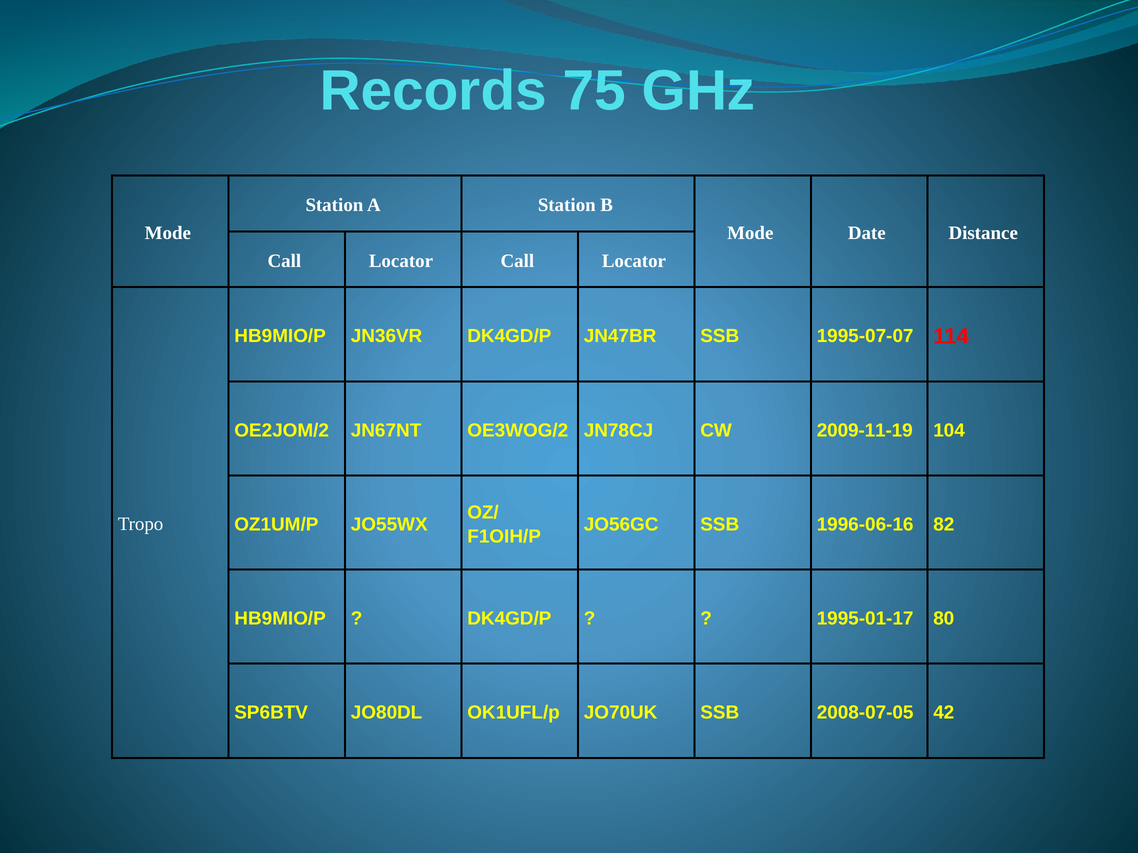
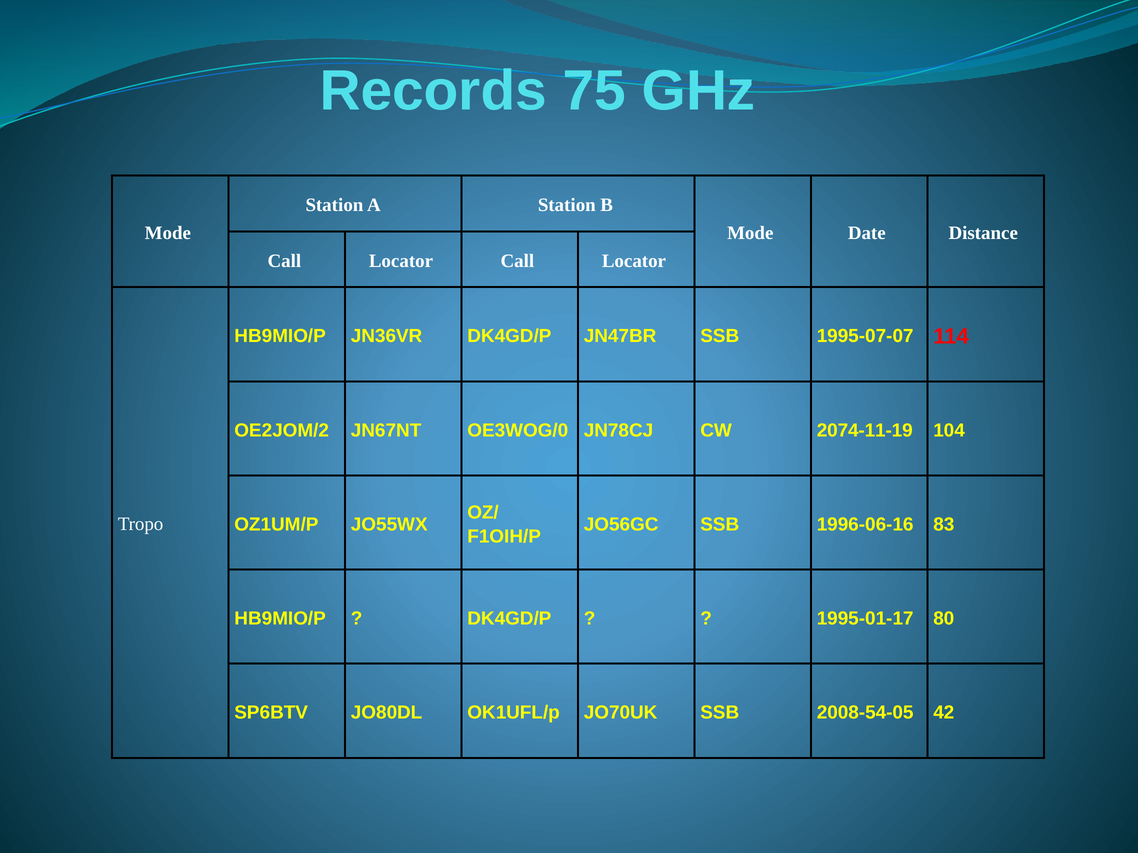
OE3WOG/2: OE3WOG/2 -> OE3WOG/0 (518, 431)
2009-11-19: 2009-11-19 -> 2074-11-19 (865, 431)
82: 82 -> 83 (944, 525)
2008-07-05: 2008-07-05 -> 2008-54-05 (865, 713)
